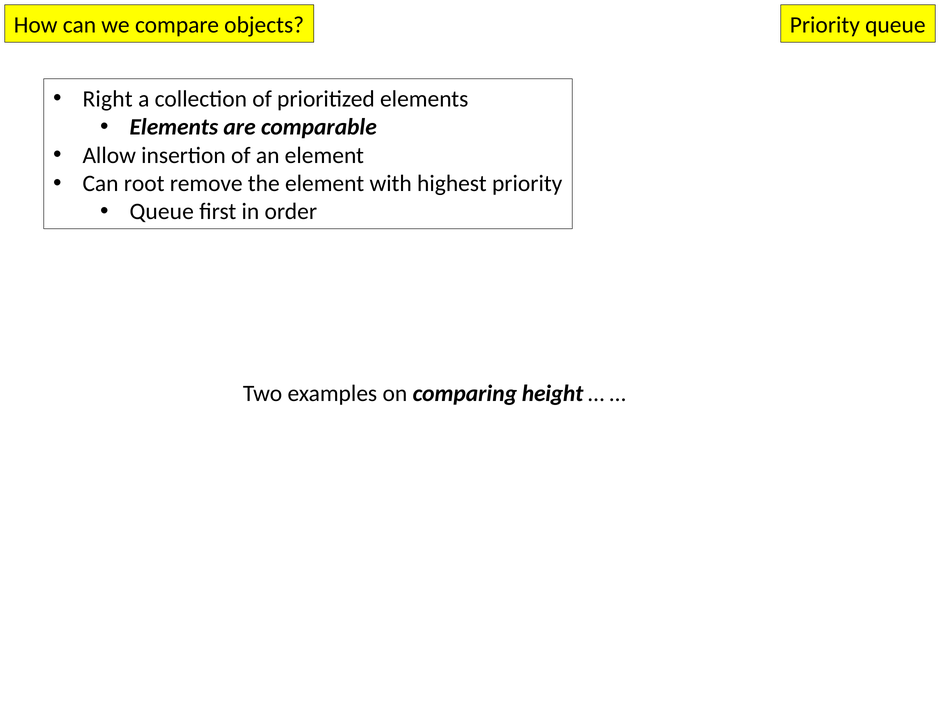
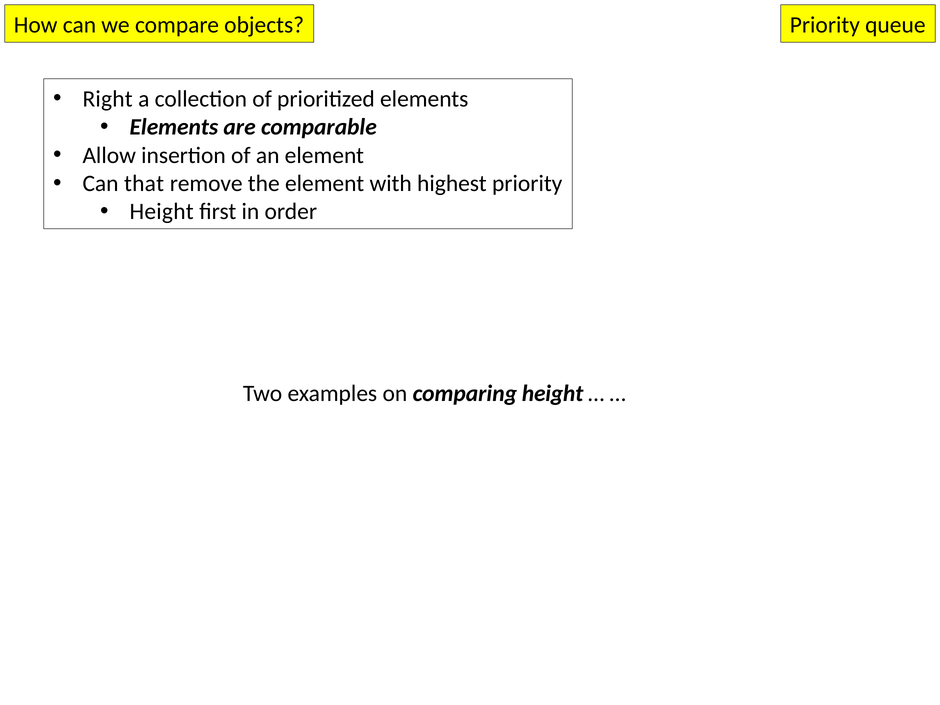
root: root -> that (144, 184)
Queue: Queue -> Height (162, 212)
